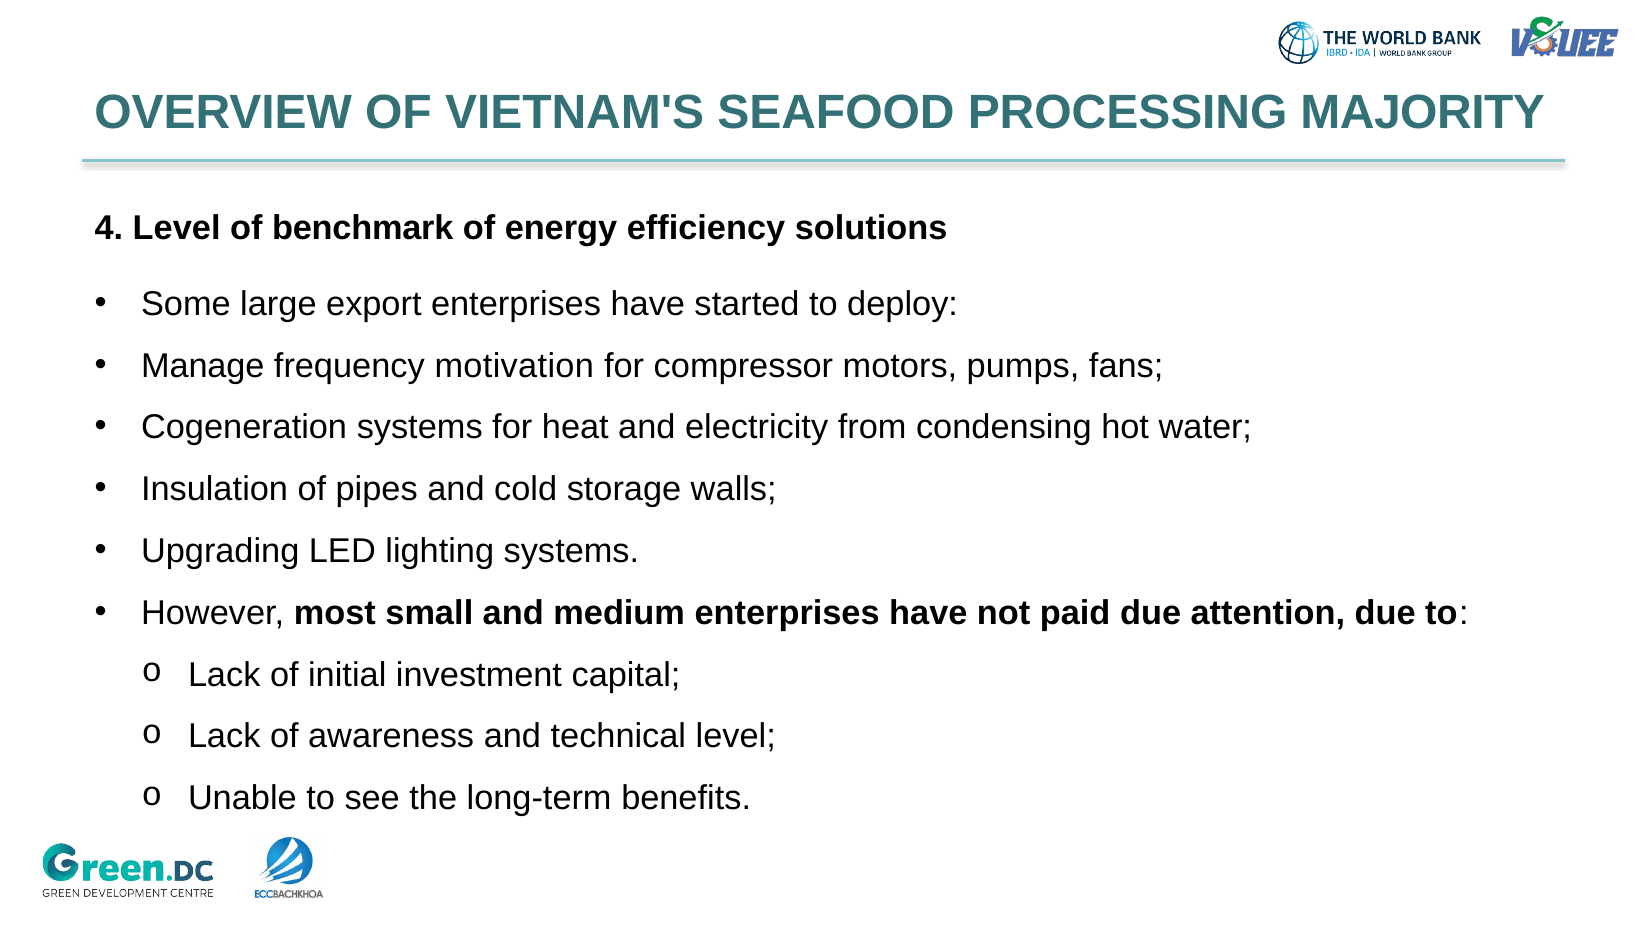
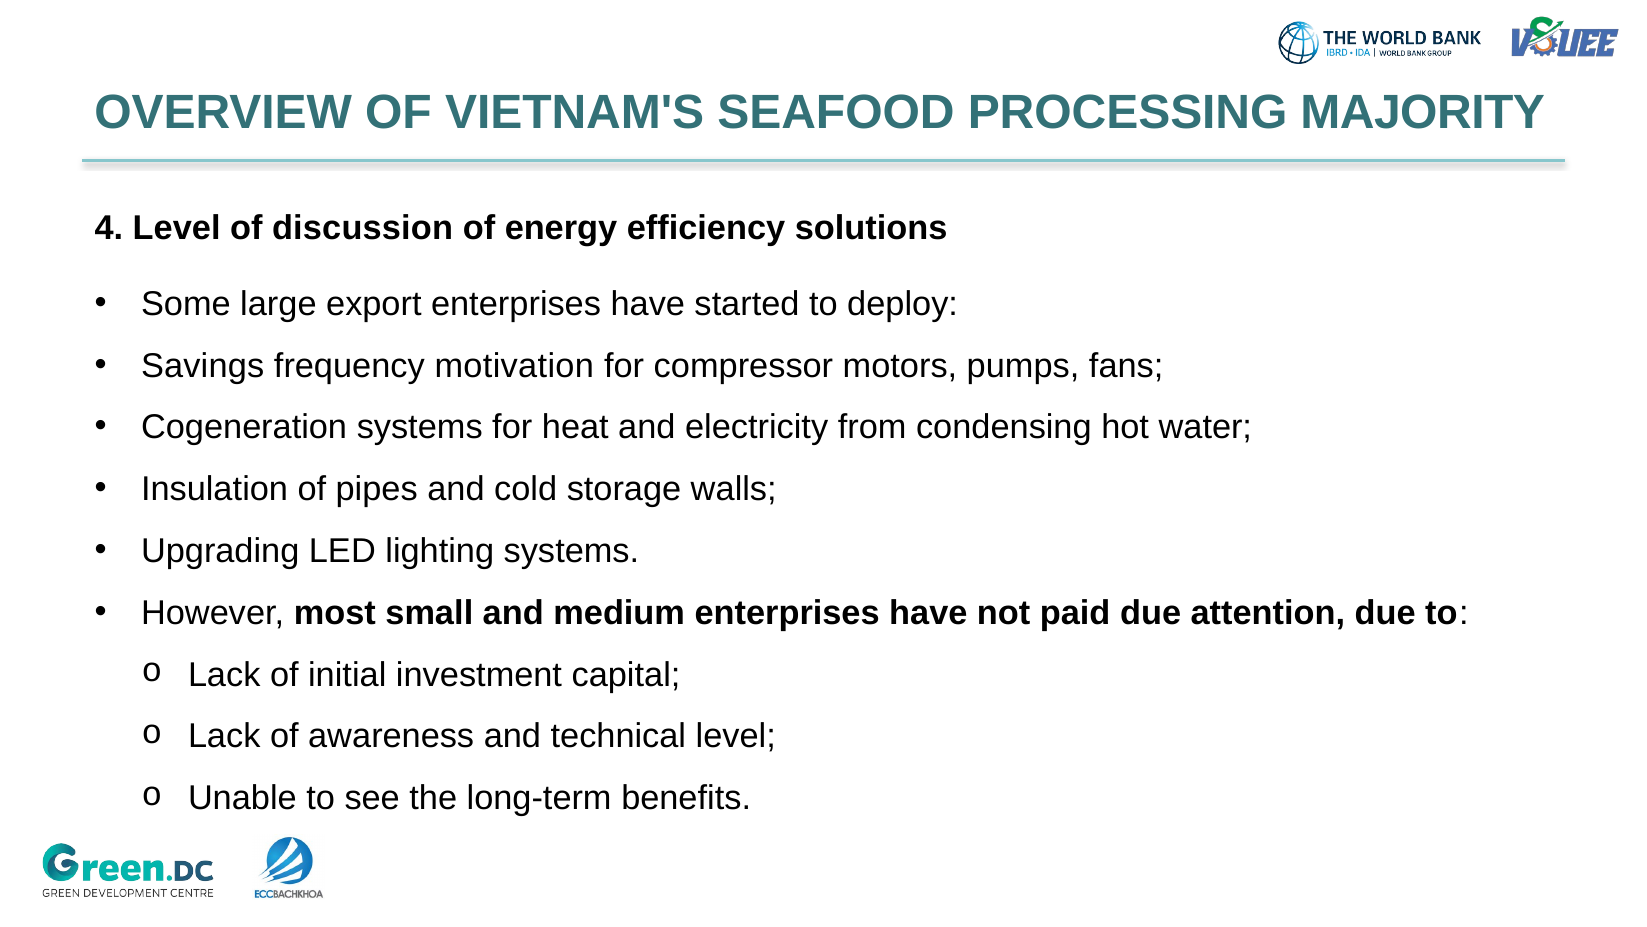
benchmark: benchmark -> discussion (363, 228)
Manage: Manage -> Savings (203, 366)
